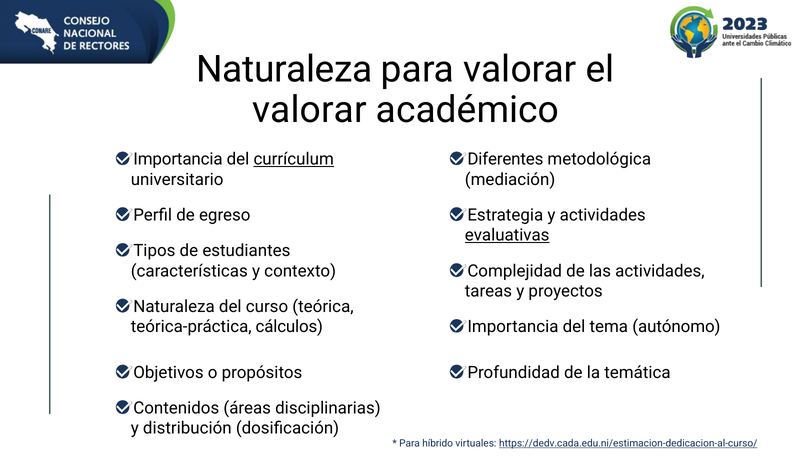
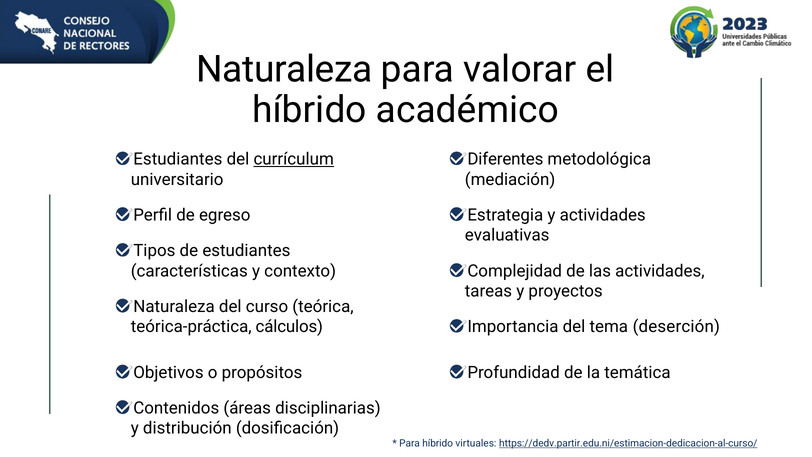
valorar: valorar -> híbrido (309, 110)
Importancia: Importancia -> Estudiantes (178, 159)
evaluativas underline: present -> none (507, 235)
autónomo: autónomo -> deserción (676, 327)
https://dedv.cada.edu.ni/estimacion-dedicacion-al-curso/: https://dedv.cada.edu.ni/estimacion-dedicacion-al-curso/ -> https://dedv.partir.edu.ni/estimacion-dedicacion-al-curso/ (628, 443)
